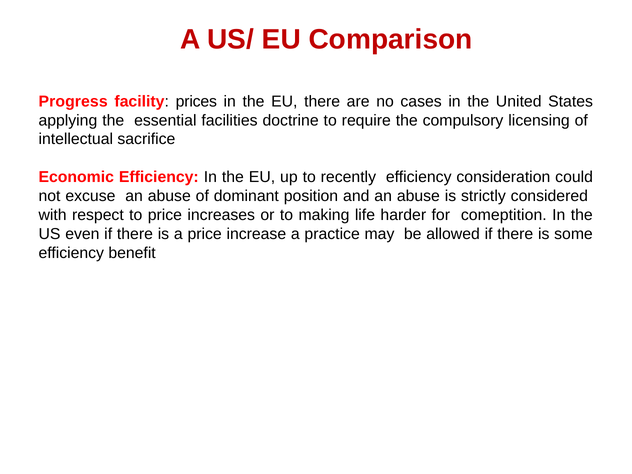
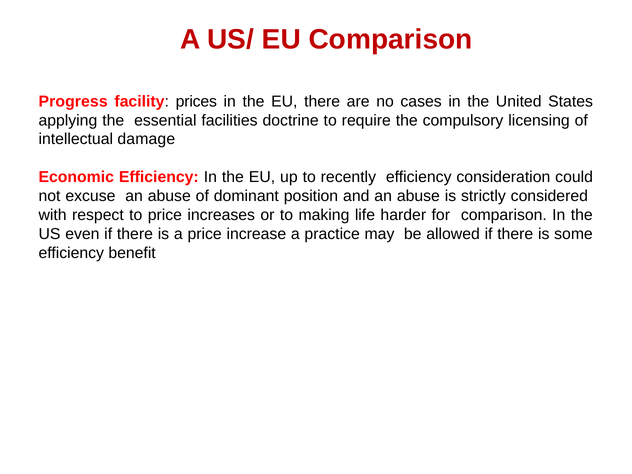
sacrifice: sacrifice -> damage (146, 139)
for comeptition: comeptition -> comparison (504, 215)
